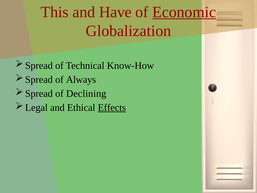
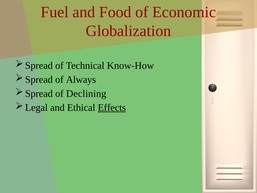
This: This -> Fuel (55, 12)
Have: Have -> Food (115, 12)
Economic underline: present -> none (184, 12)
